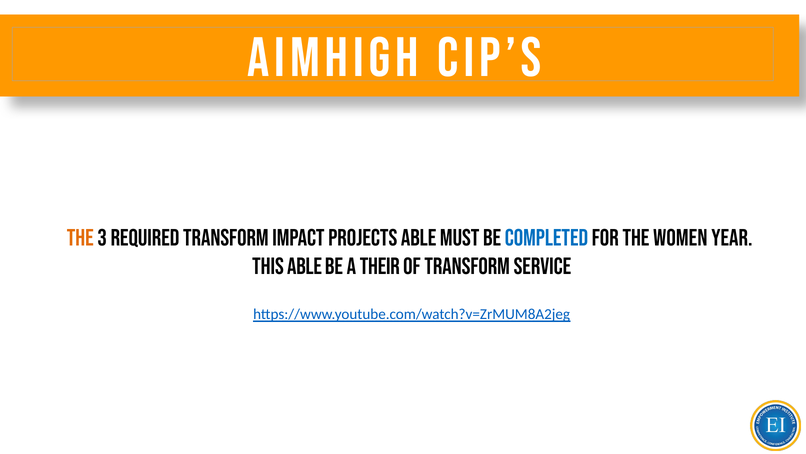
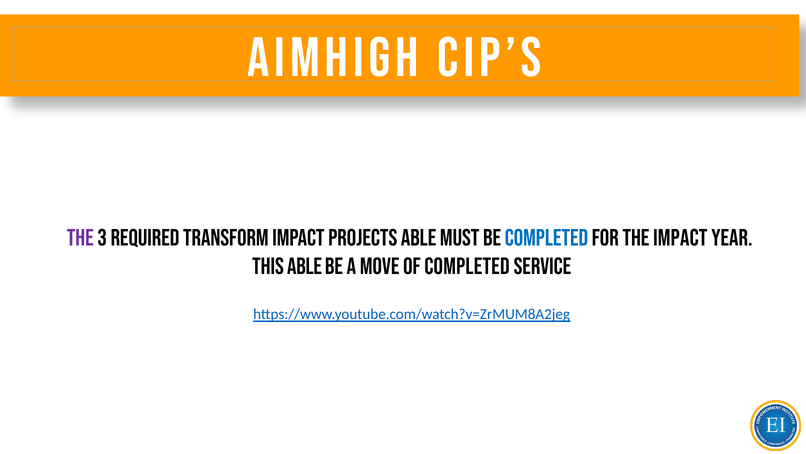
The colour: orange -> purple (80, 238)
the women: women -> impact (680, 238)
their: their -> move (380, 266)
of transform: transform -> completed (467, 266)
